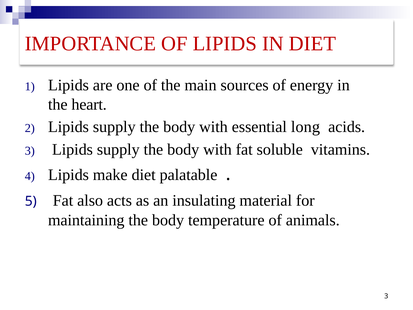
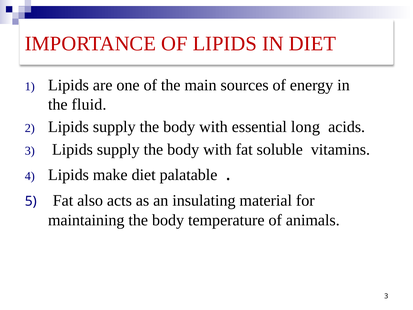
heart: heart -> fluid (89, 104)
